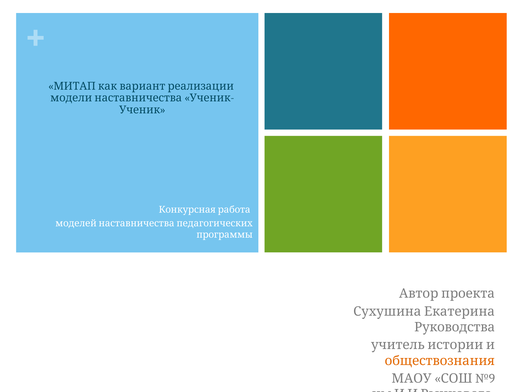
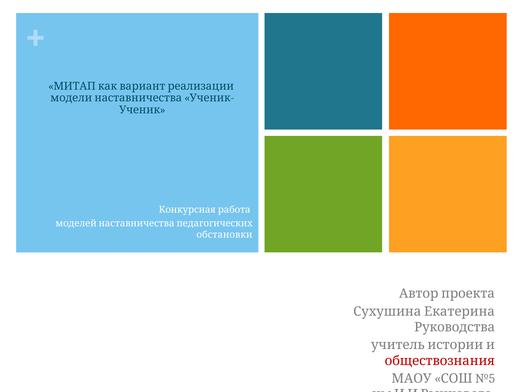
программы: программы -> обстановки (224, 235)
обществознания colour: orange -> red (440, 361)
№9: №9 -> №5 (485, 379)
